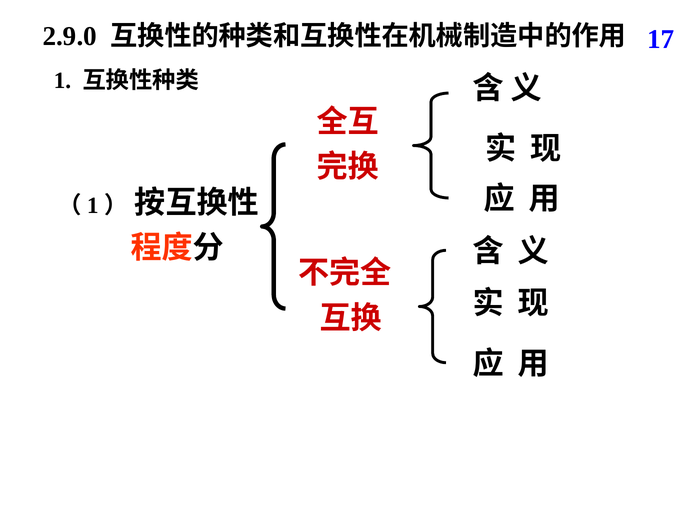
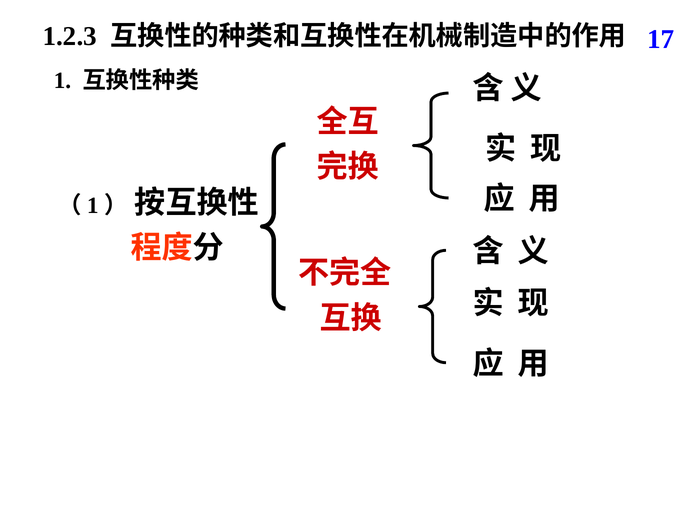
2.9.0: 2.9.0 -> 1.2.3 (70, 36)
